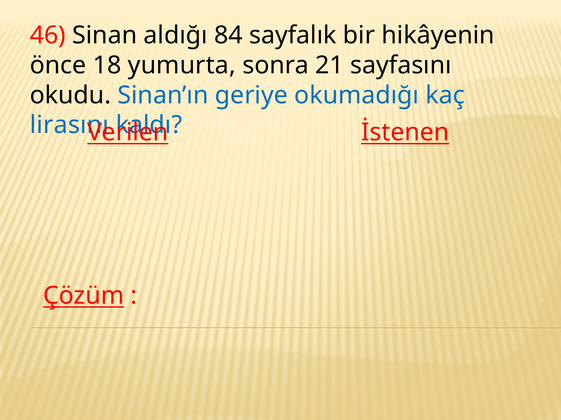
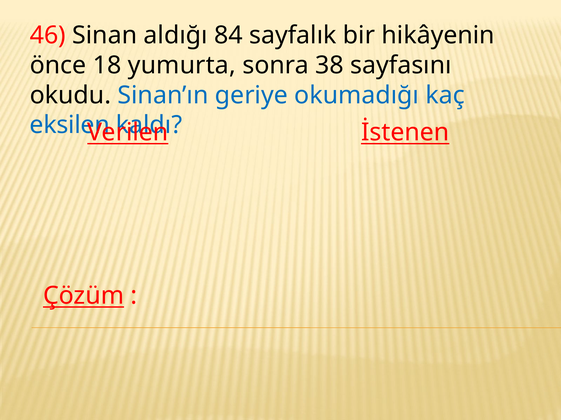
21: 21 -> 38 (329, 65)
lirasını: lirasını -> eksilen (70, 125)
